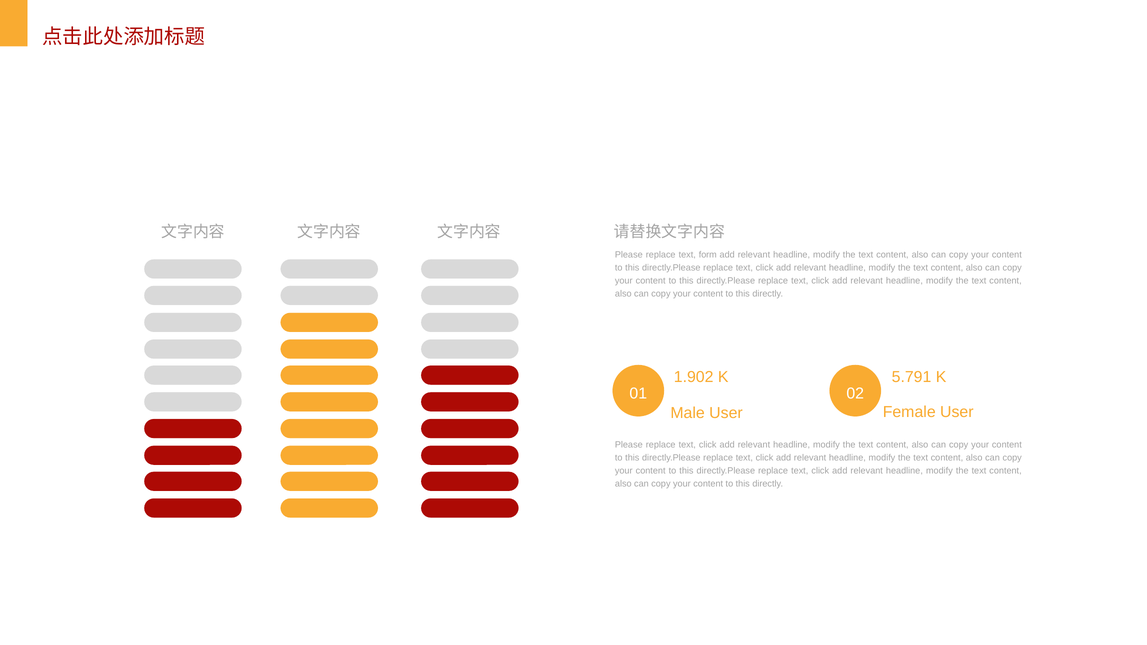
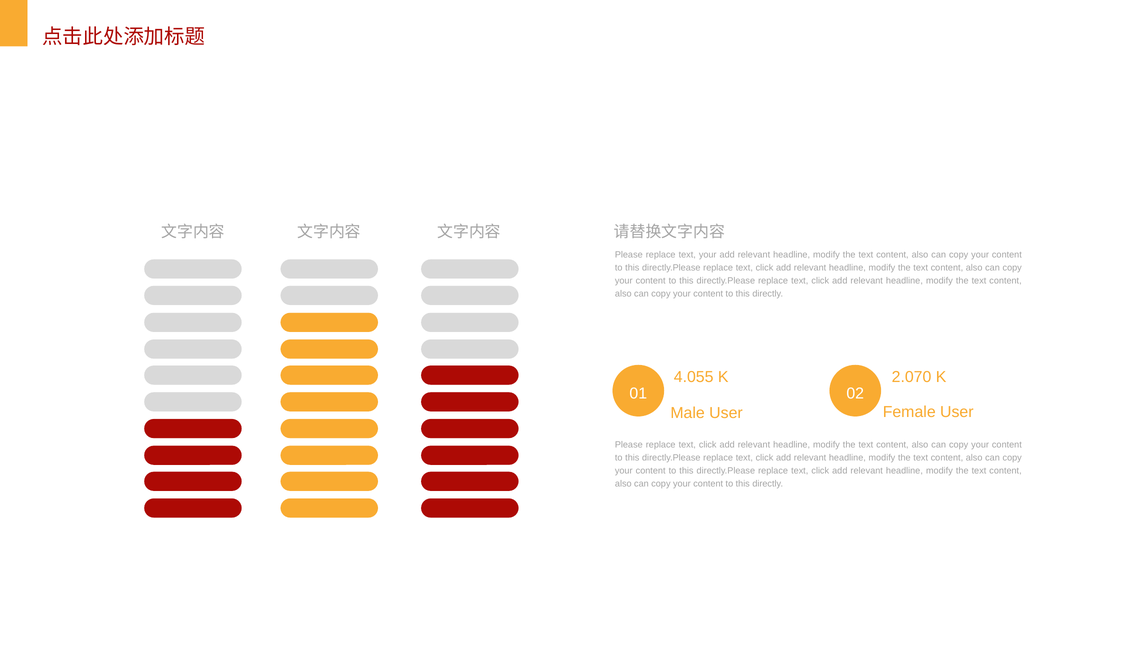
text form: form -> your (708, 255)
1.902: 1.902 -> 4.055 (694, 377)
5.791: 5.791 -> 2.070 (912, 377)
